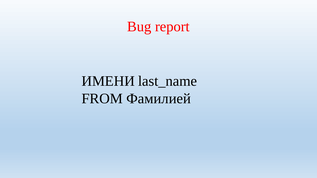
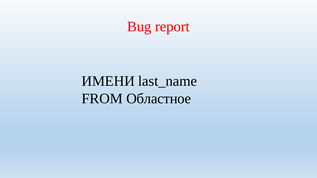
Фамилией: Фамилией -> Областное (159, 99)
